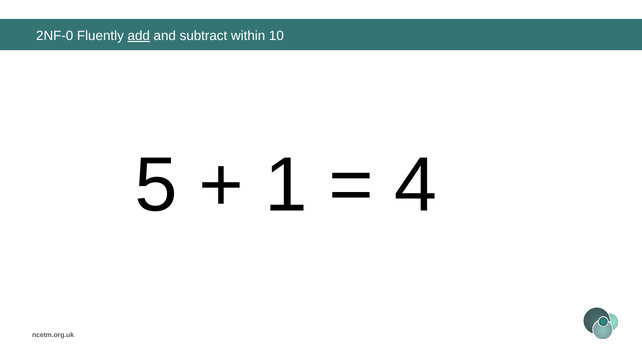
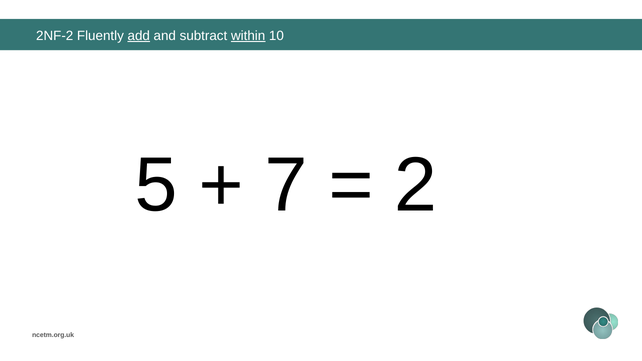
2NF-0: 2NF-0 -> 2NF-2 (55, 36)
within underline: none -> present (248, 36)
1: 1 -> 7 (286, 185)
4: 4 -> 2 (416, 185)
